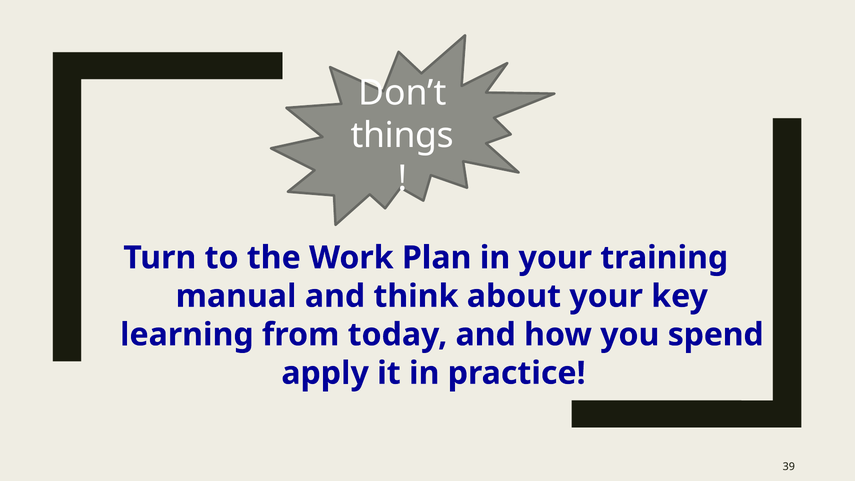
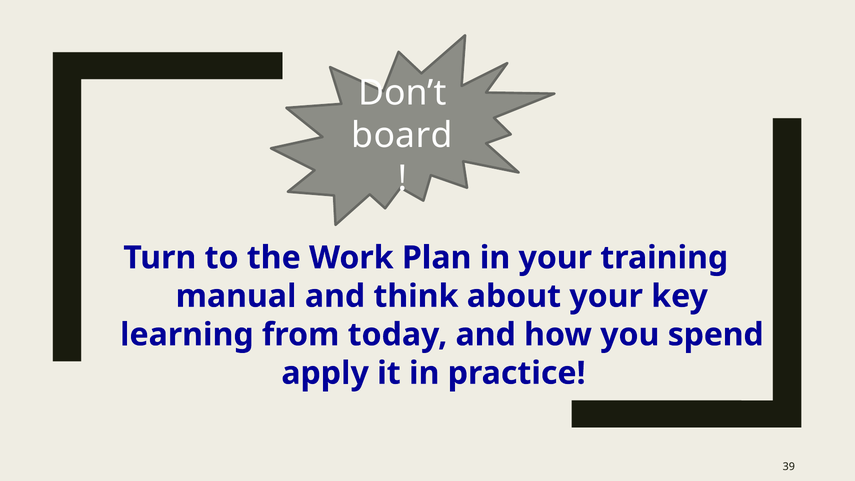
things: things -> board (402, 136)
